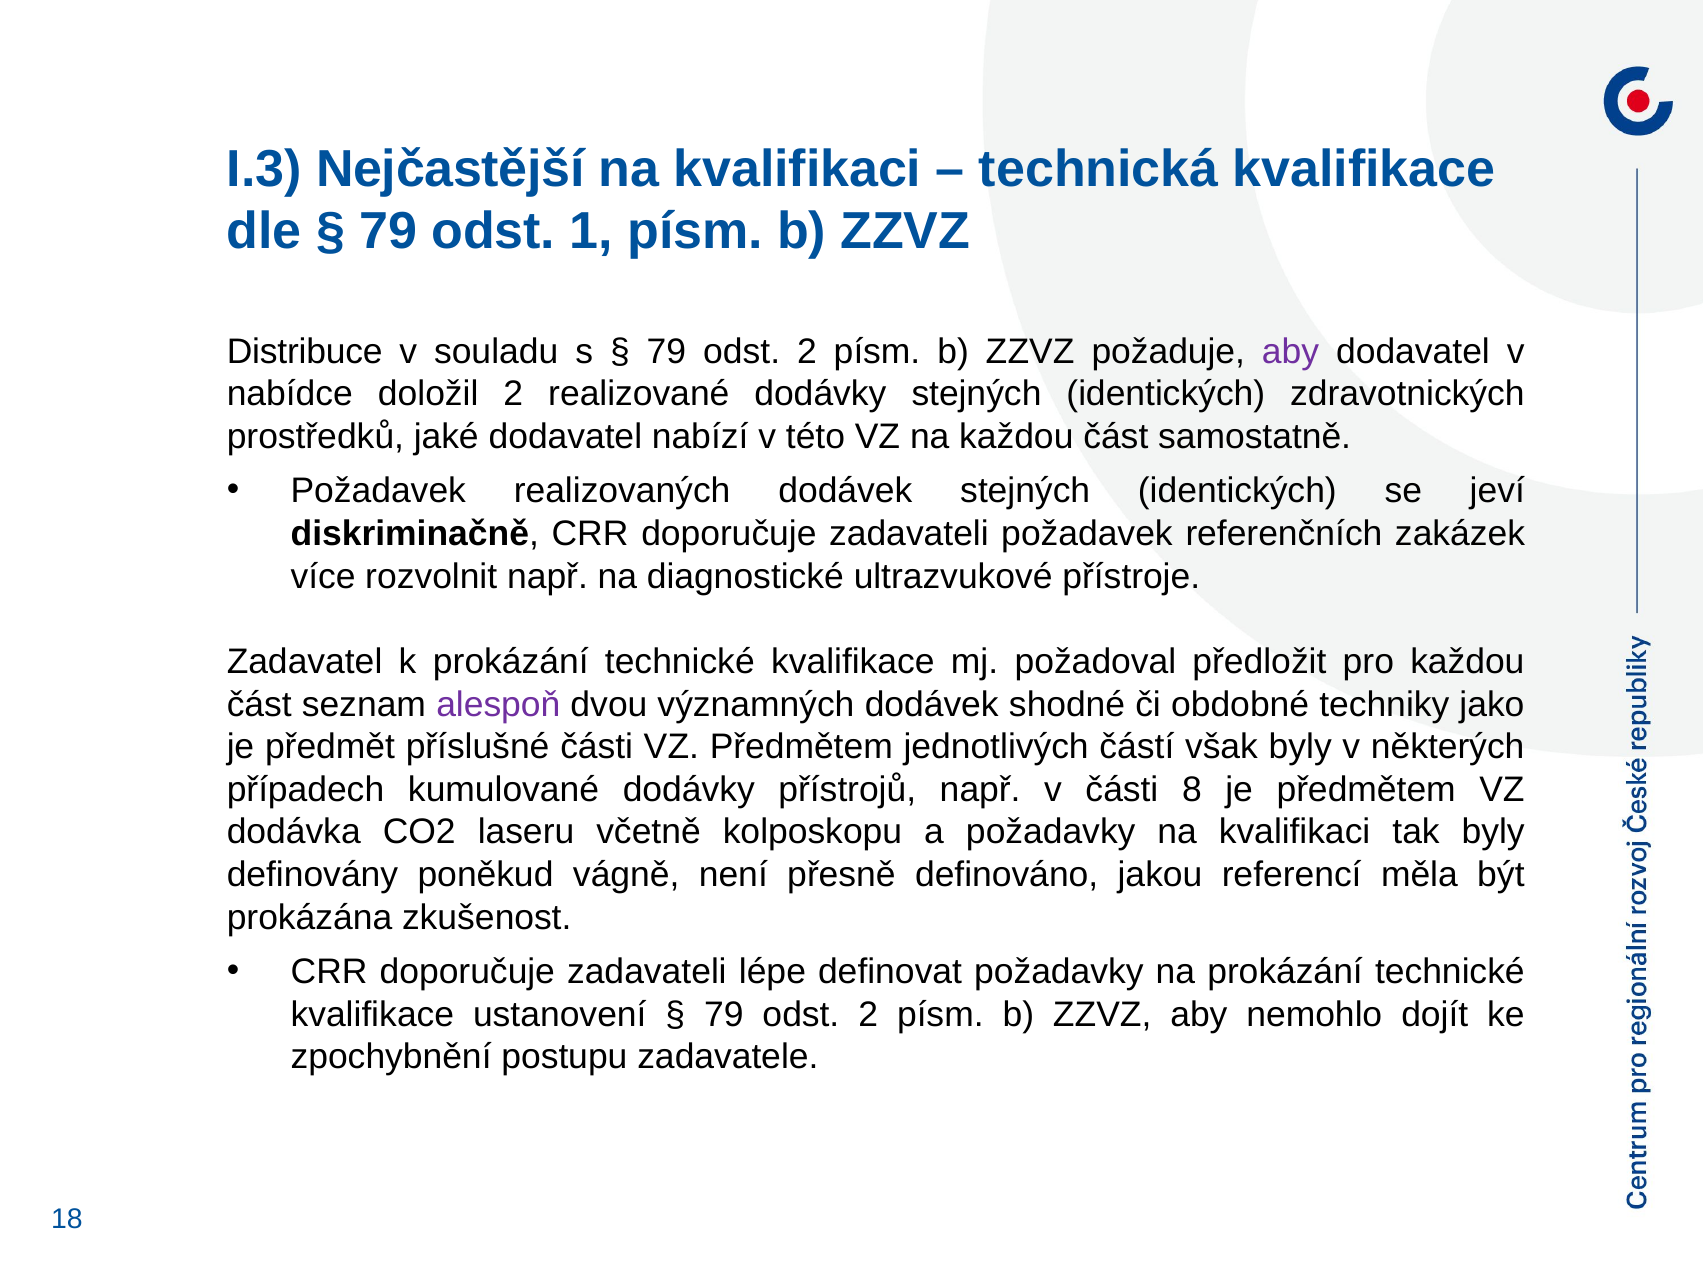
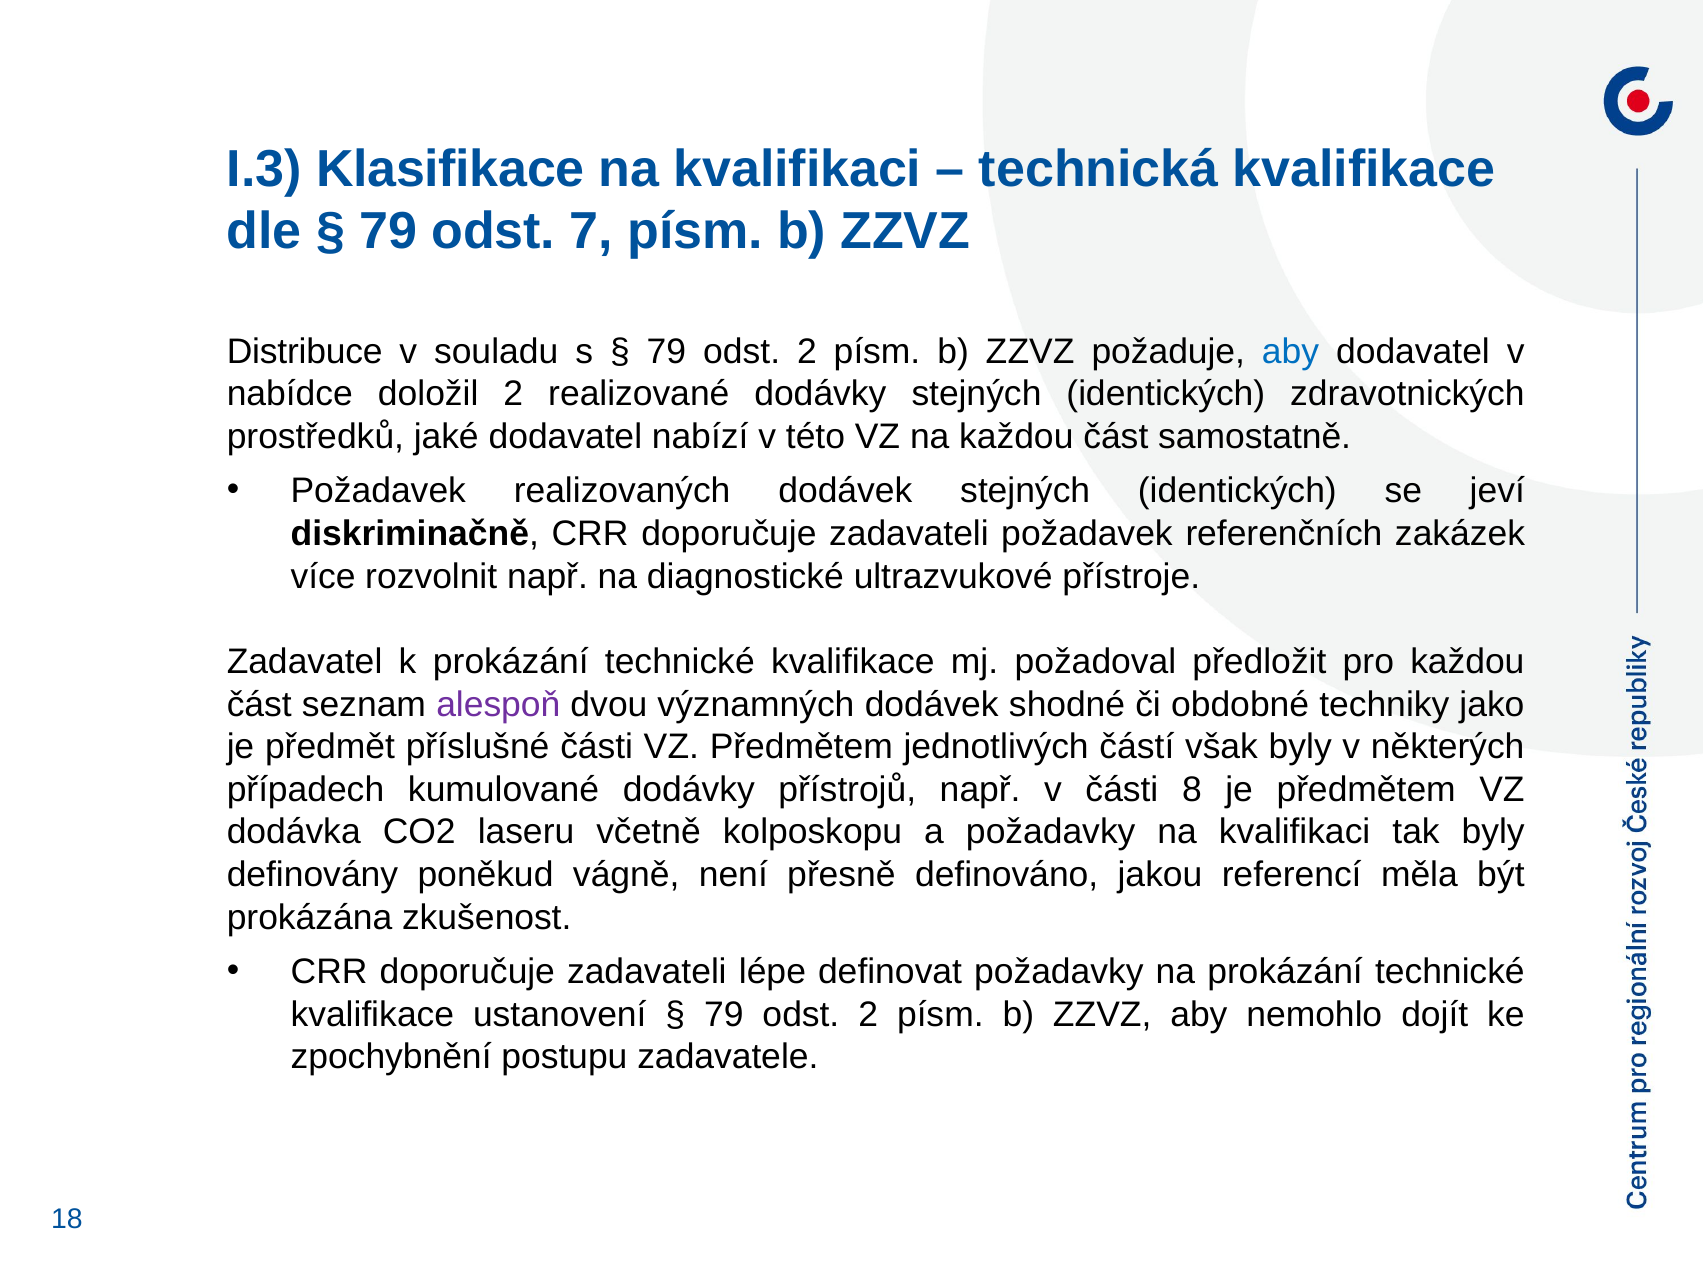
Nejčastější: Nejčastější -> Klasifikace (450, 169)
1: 1 -> 7 (591, 231)
aby colour: purple -> blue (1290, 352)
